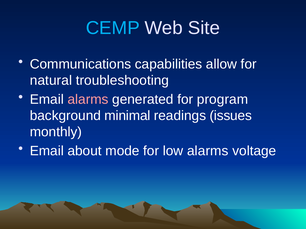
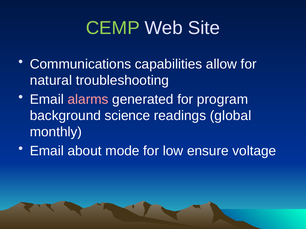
CEMP colour: light blue -> light green (113, 28)
minimal: minimal -> science (127, 116)
issues: issues -> global (231, 116)
low alarms: alarms -> ensure (208, 151)
